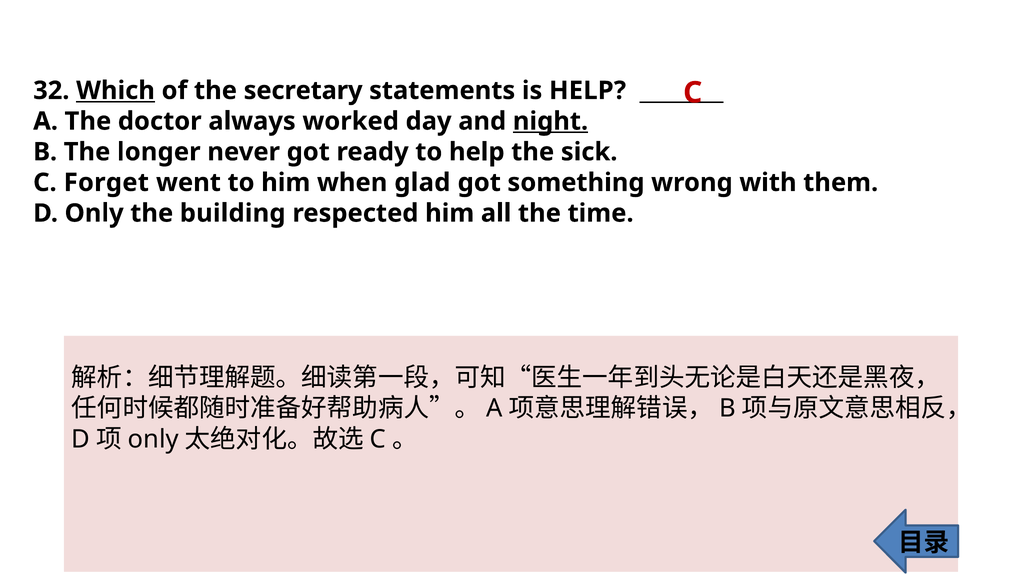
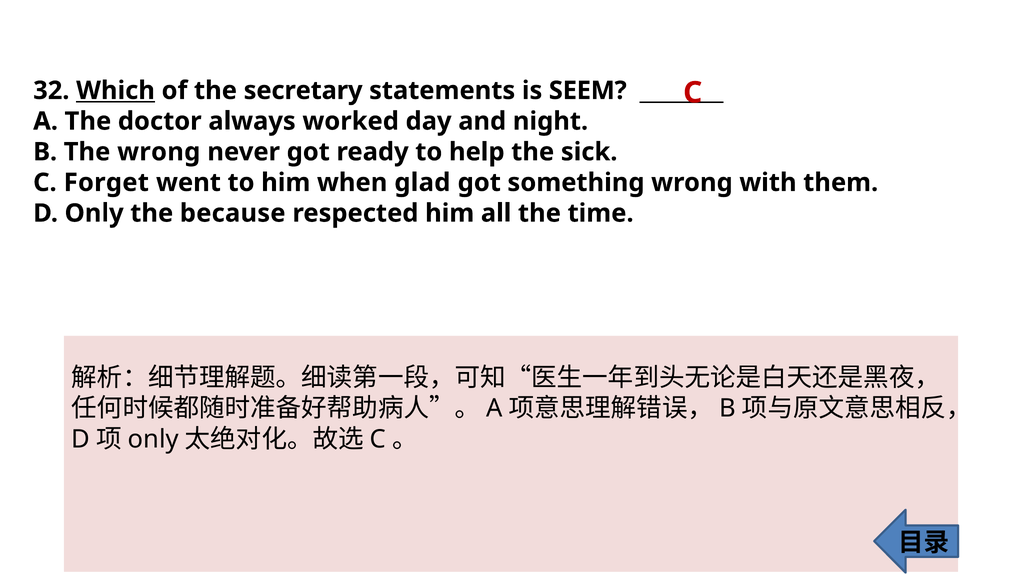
is HELP: HELP -> SEEM (588, 91)
night underline: present -> none (551, 121)
The longer: longer -> wrong (159, 152)
building: building -> because (233, 213)
